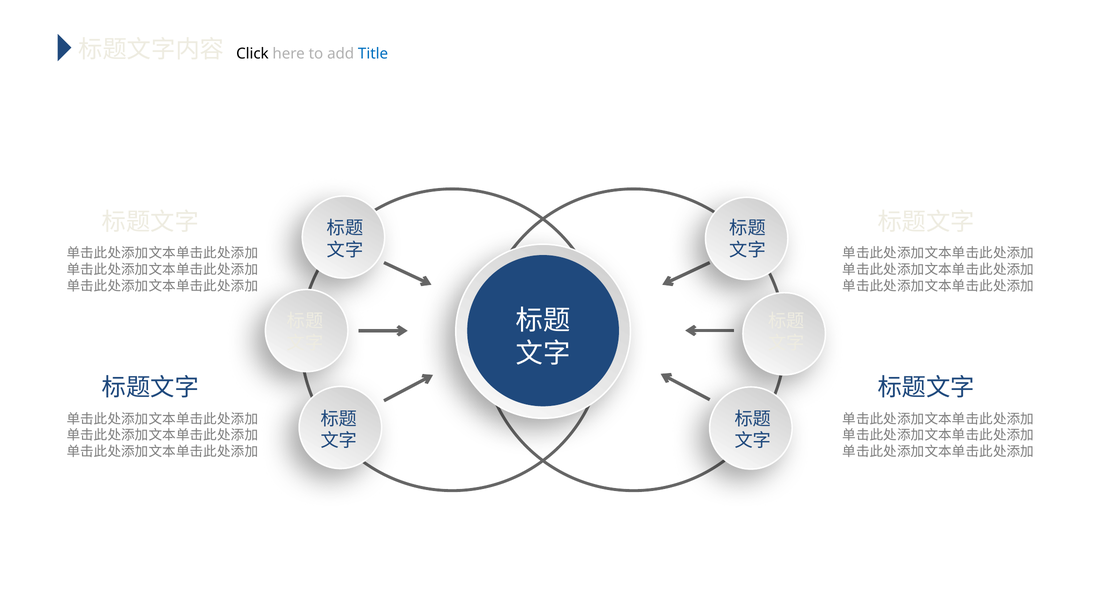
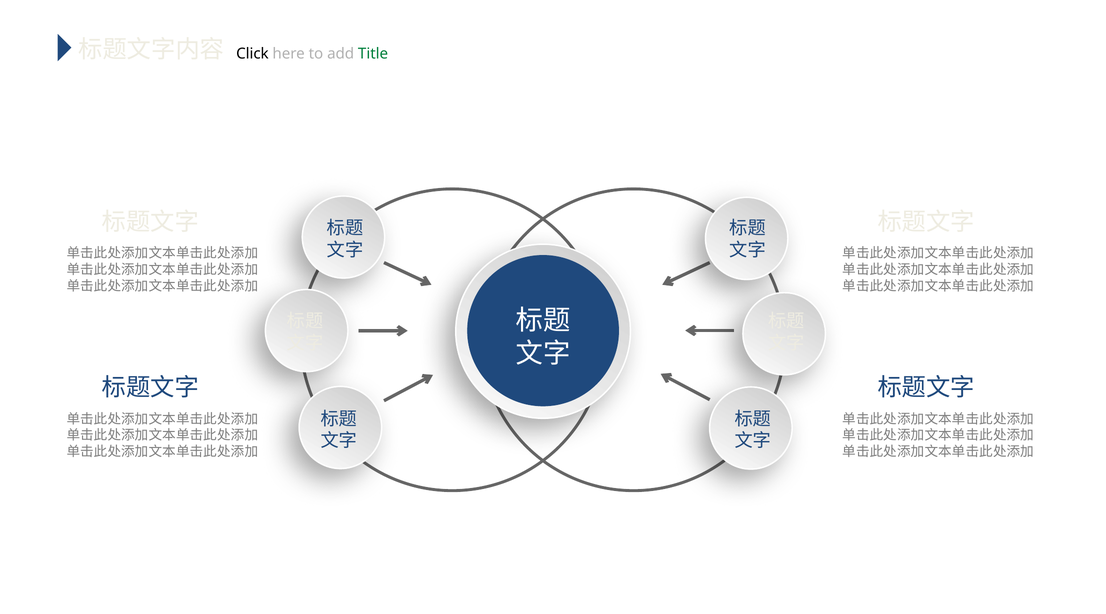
Title colour: blue -> green (373, 54)
